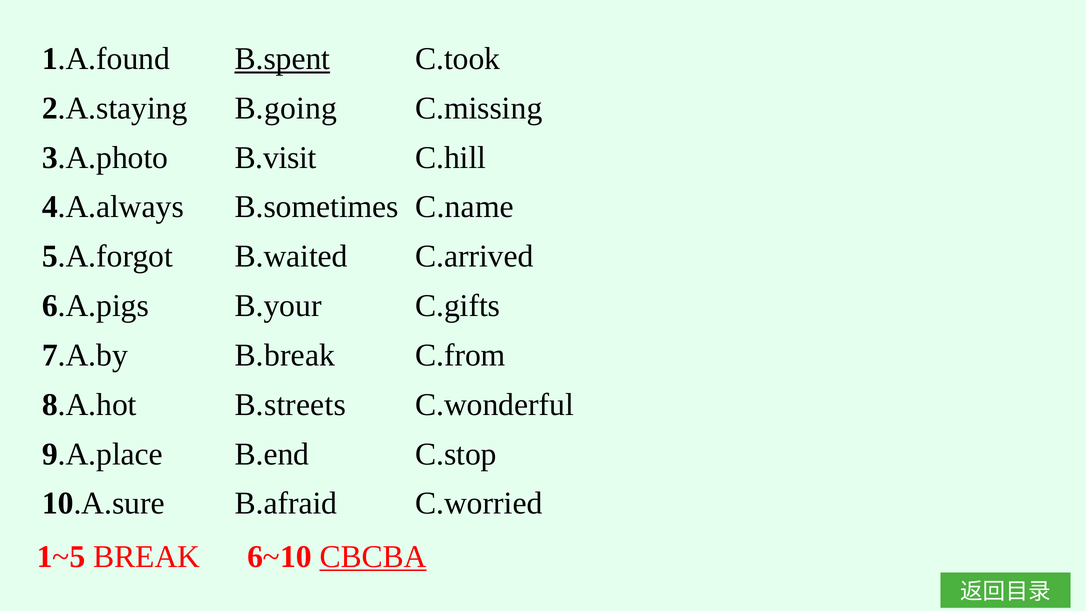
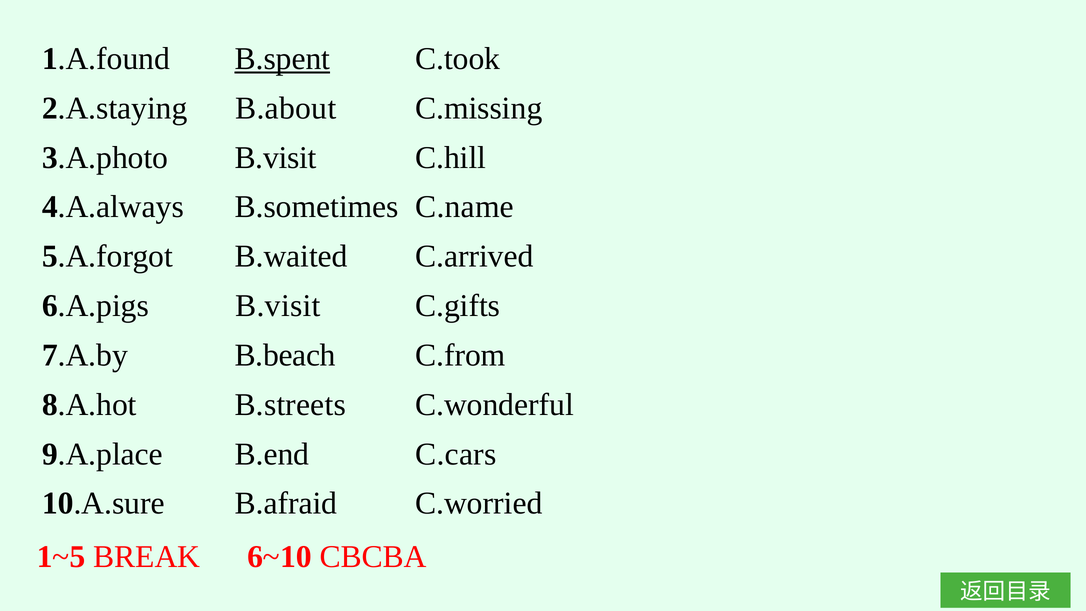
B.going: B.going -> B.about (286, 108)
6.A.pigs B.your: B.your -> B.visit (278, 306)
B.break: B.break -> B.beach (285, 355)
C.stop: C.stop -> C.cars (456, 454)
CBCBA underline: present -> none (373, 557)
